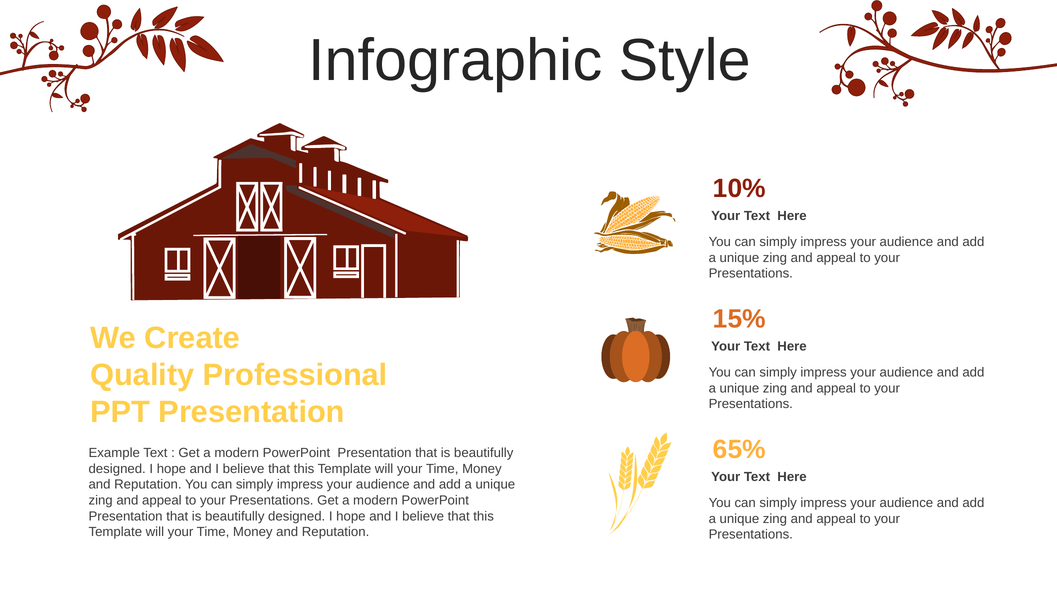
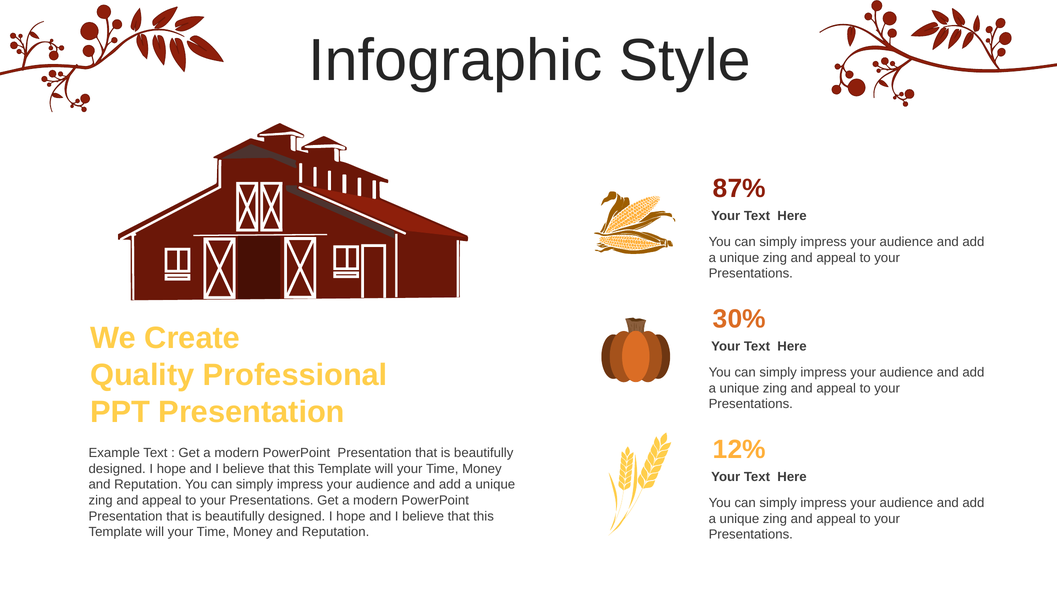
10%: 10% -> 87% (739, 189)
15%: 15% -> 30% (739, 319)
65%: 65% -> 12% (739, 450)
